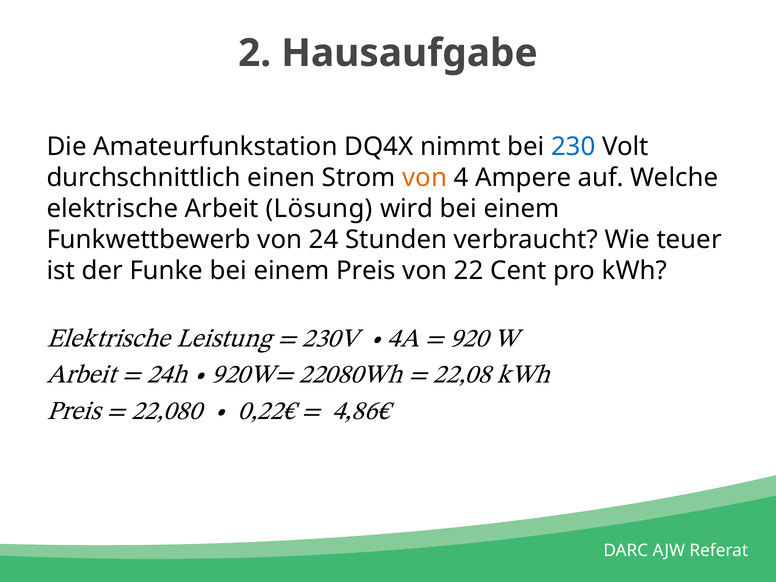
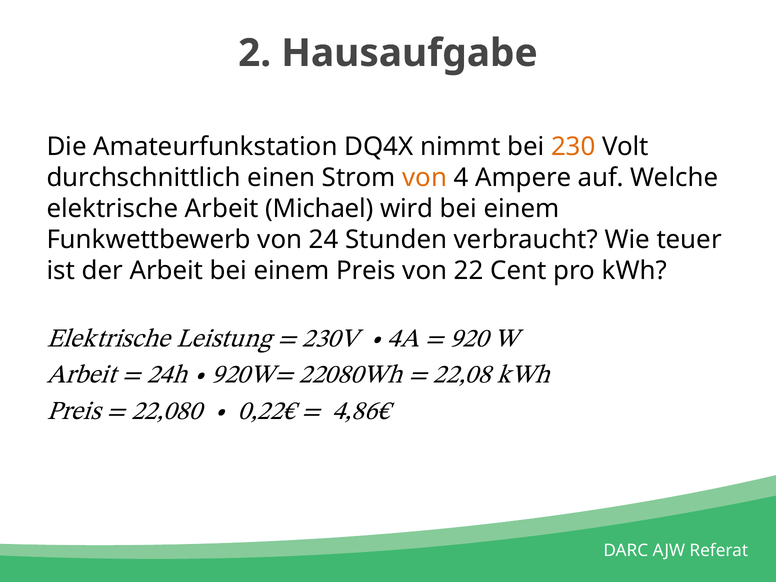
230 colour: blue -> orange (573, 147)
Lösung: Lösung -> Michael (319, 209)
der Funke: Funke -> Arbeit (166, 271)
